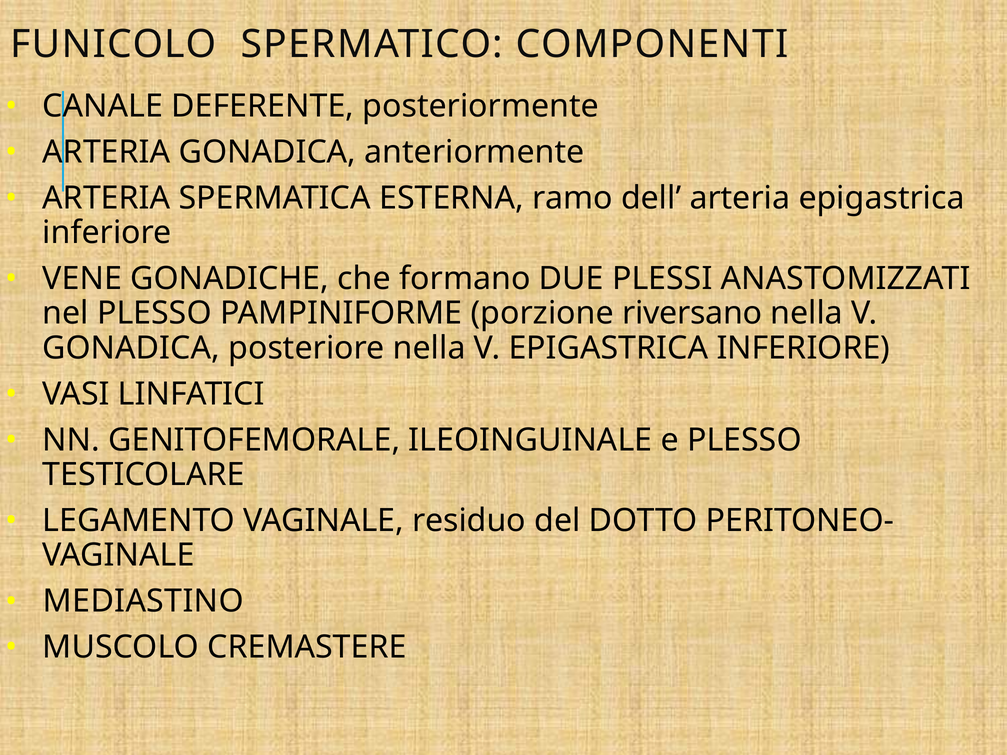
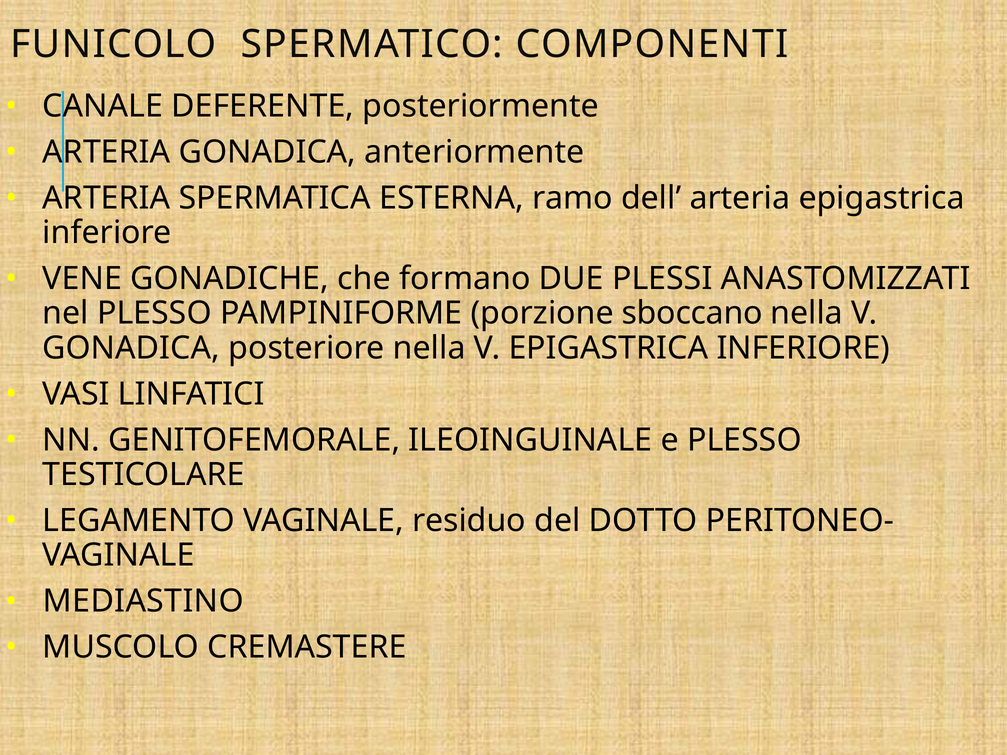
riversano: riversano -> sboccano (692, 313)
